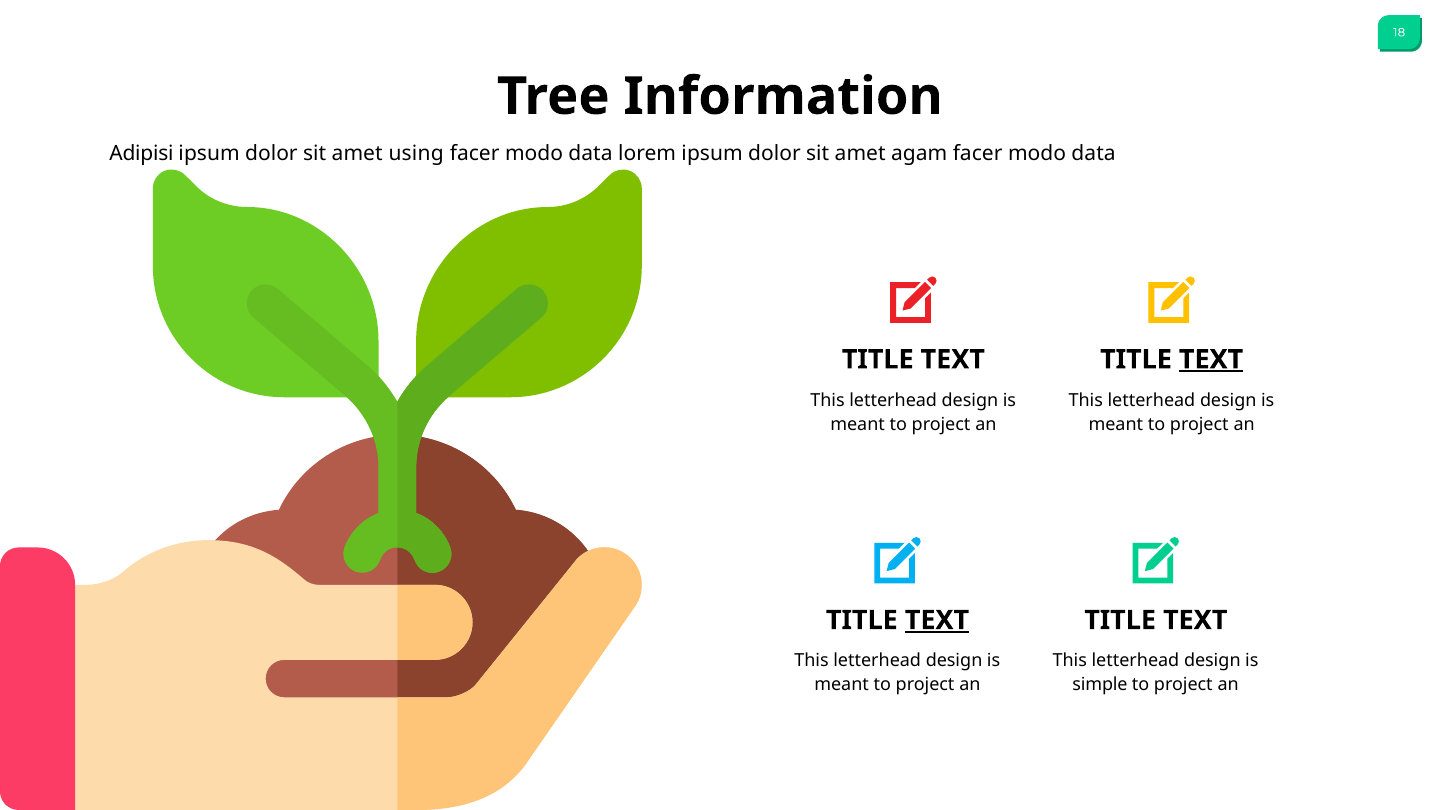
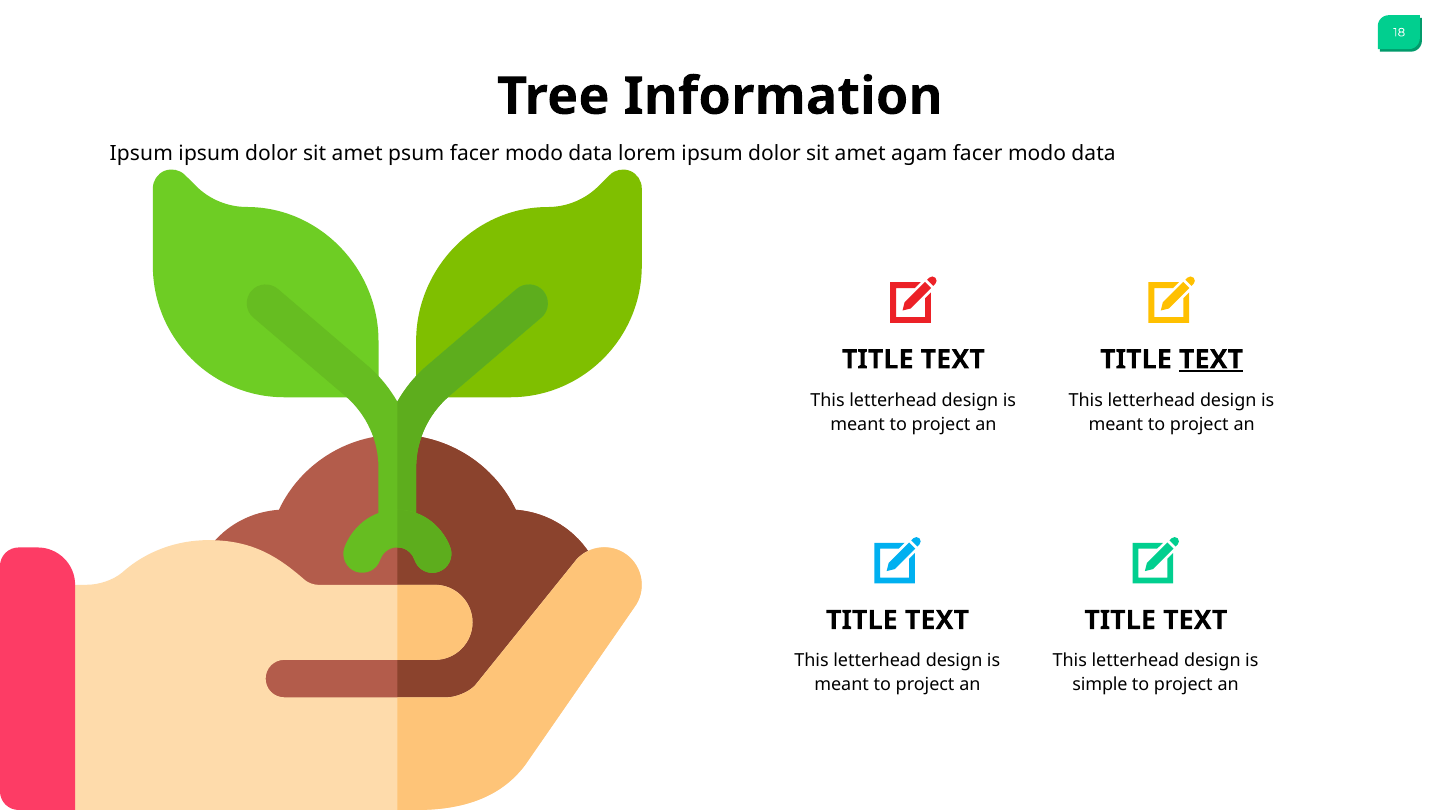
Adipisi: Adipisi -> Ipsum (141, 153)
using: using -> psum (416, 153)
TEXT underline: present -> none (937, 620)
